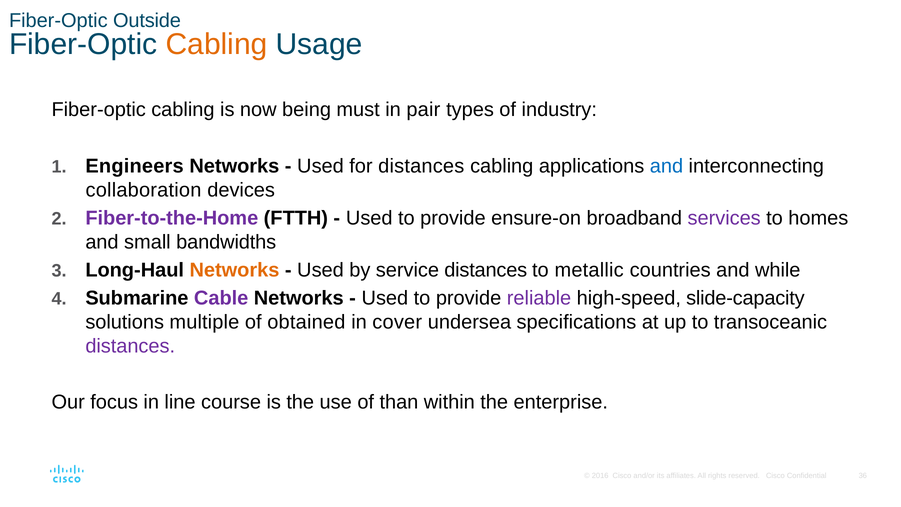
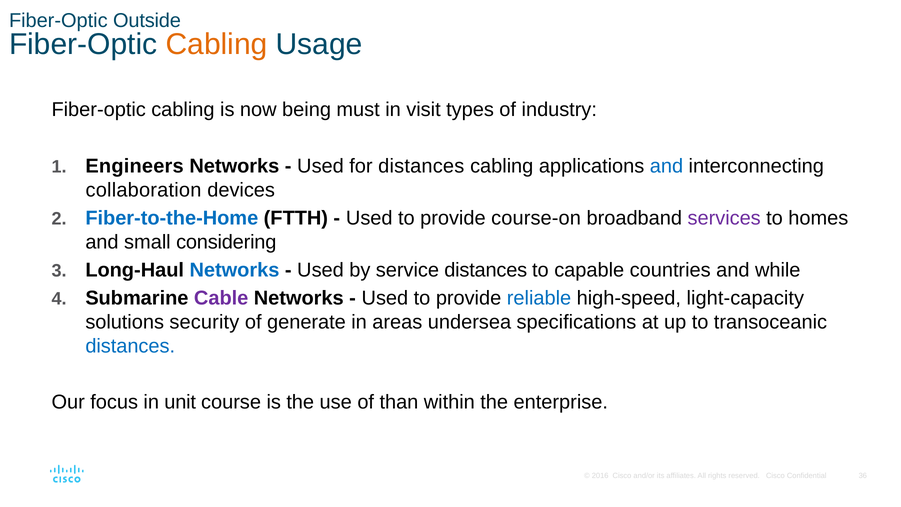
pair: pair -> visit (423, 110)
Fiber-to-the-Home colour: purple -> blue (172, 218)
ensure-on: ensure-on -> course-on (536, 218)
bandwidths: bandwidths -> considering (226, 242)
Networks colour: orange -> blue (234, 270)
metallic: metallic -> capable (589, 270)
reliable colour: purple -> blue (539, 298)
slide-capacity: slide-capacity -> light-capacity (745, 298)
multiple: multiple -> security (204, 322)
obtained: obtained -> generate (306, 322)
cover: cover -> areas (397, 322)
distances colour: purple -> blue (130, 346)
line: line -> unit (180, 402)
